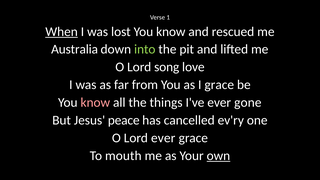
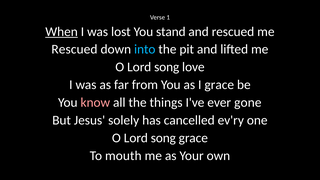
lost You know: know -> stand (171, 32)
Australia: Australia -> Rescued (74, 49)
into colour: light green -> light blue (145, 49)
peace: peace -> solely (124, 120)
ever: ever -> song (163, 138)
own underline: present -> none (218, 156)
